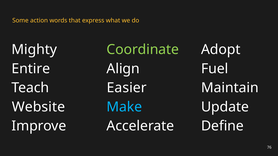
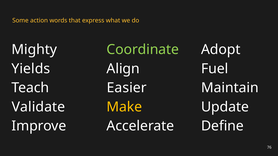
Entire: Entire -> Yields (31, 69)
Website: Website -> Validate (38, 107)
Make colour: light blue -> yellow (124, 107)
